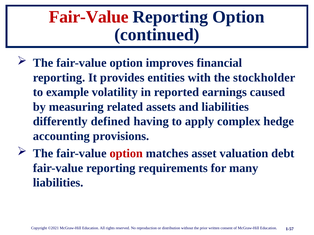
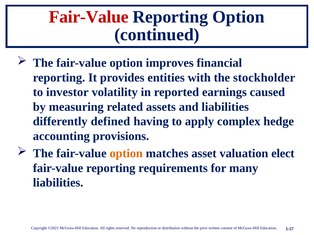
example: example -> investor (67, 92)
option colour: red -> orange (126, 154)
debt: debt -> elect (283, 154)
